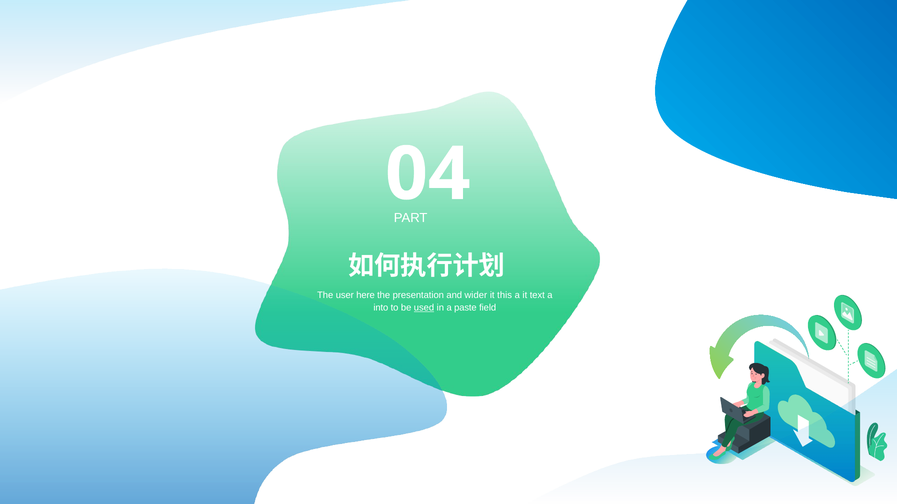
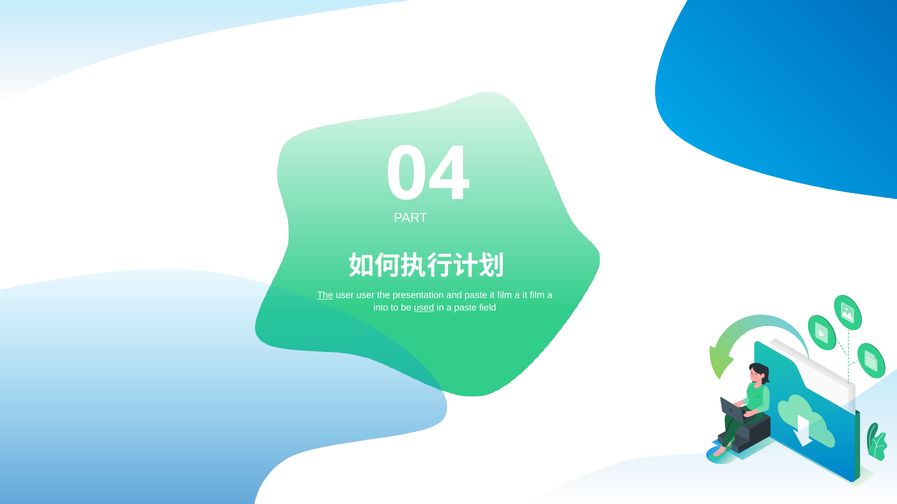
The underline: none -> present (325, 295)
user here: here -> user (366, 295)
and wider: wider -> paste (476, 295)
this: this -> film (505, 295)
a it text: text -> film (537, 295)
